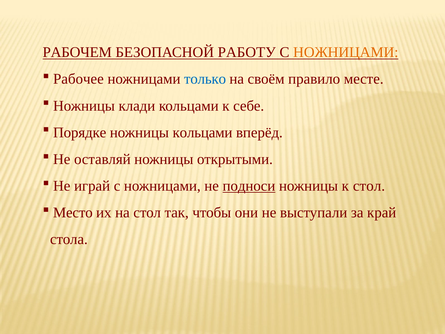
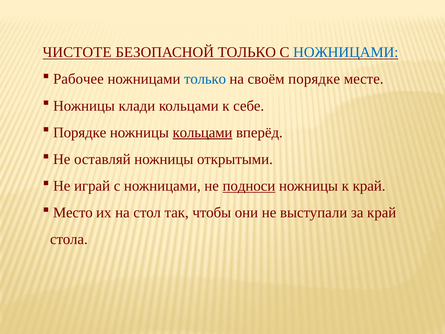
РАБОЧЕМ: РАБОЧЕМ -> ЧИСТОТЕ (77, 52)
БЕЗОПАСНОЙ РАБОТУ: РАБОТУ -> ТОЛЬКО (247, 52)
НОЖНИЦАМИ colour: orange -> blue (346, 52)
своём правило: правило -> порядке (314, 79)
кольцами underline: none -> present (203, 132)
к стол: стол -> край (369, 186)
